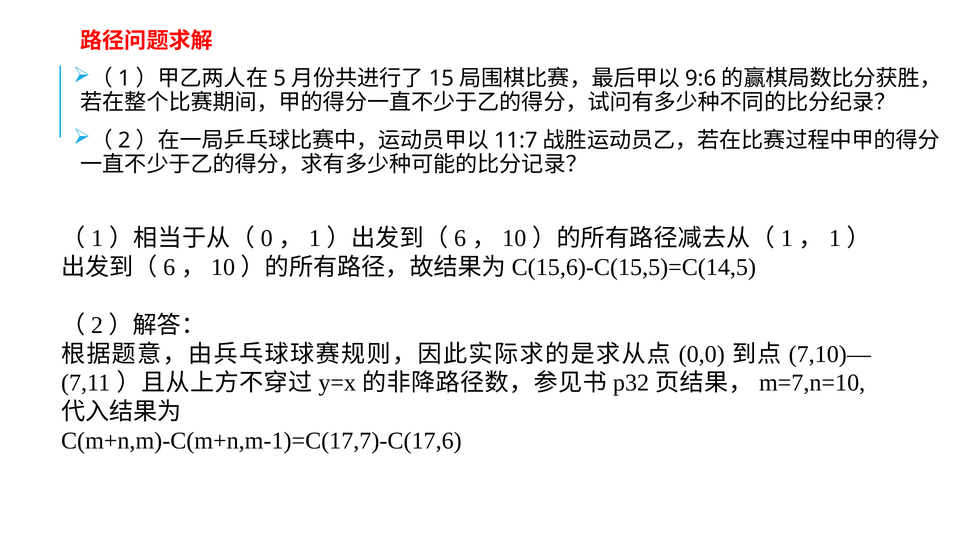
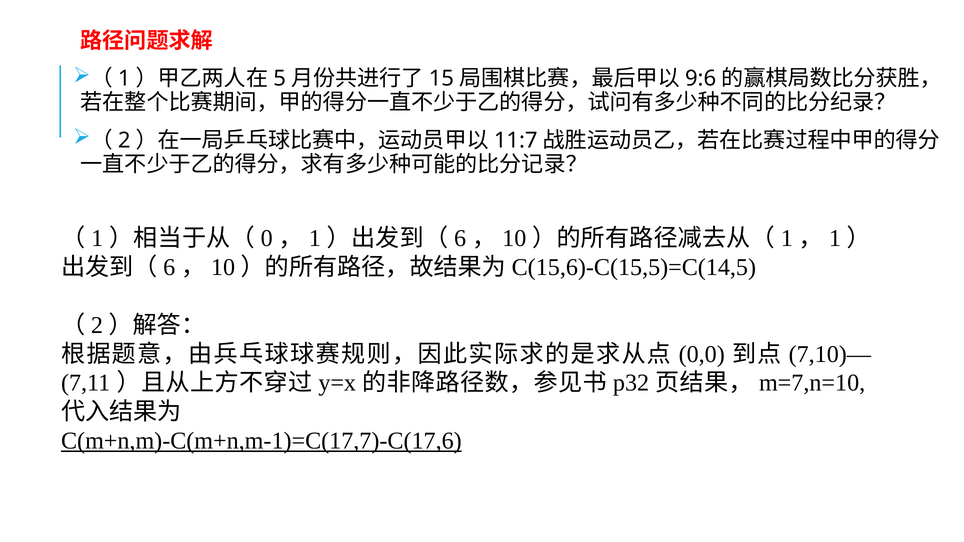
C(m+n,m)-C(m+n,m-1)=C(17,7)-C(17,6 underline: none -> present (261, 441)
